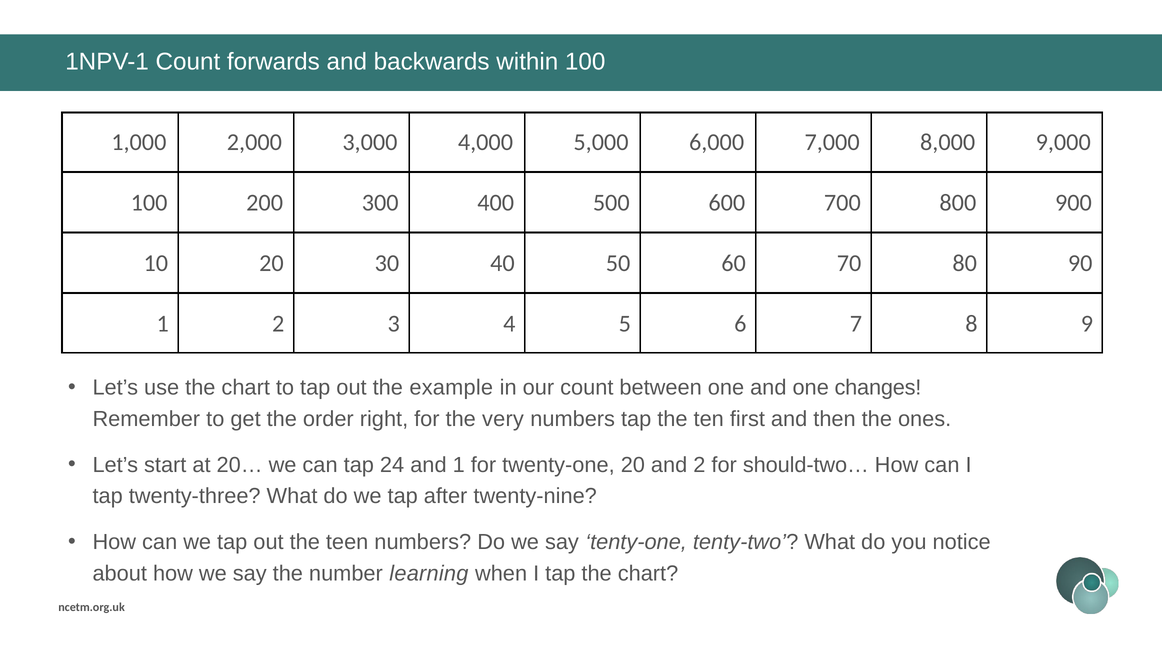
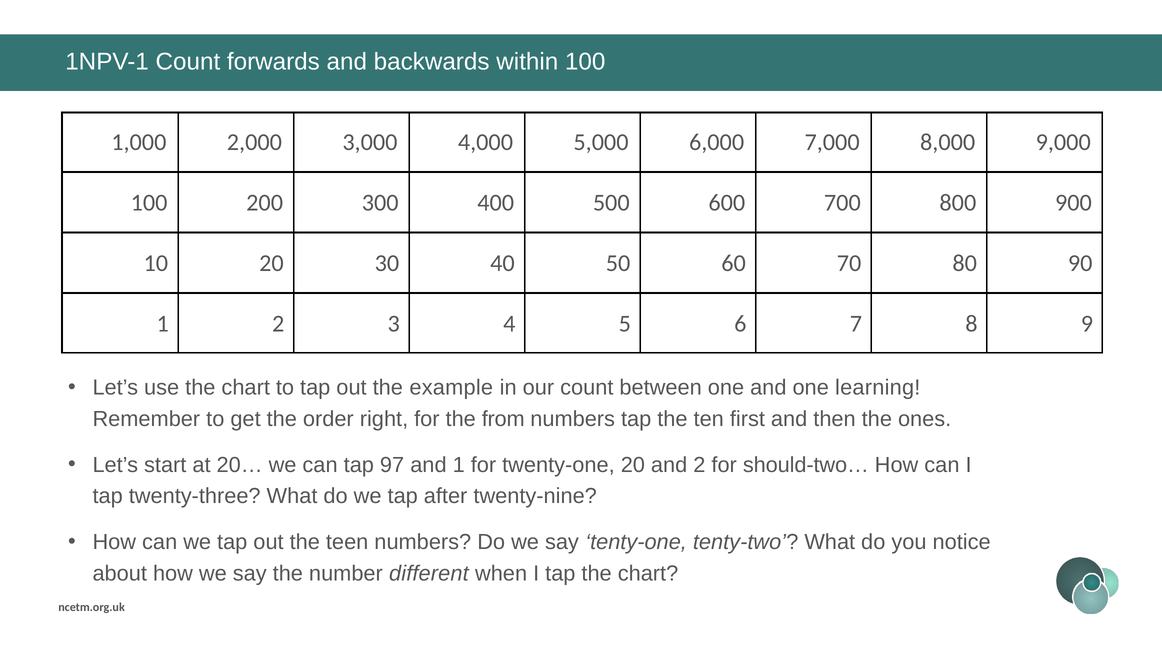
changes: changes -> learning (878, 387)
very: very -> from (503, 419)
24: 24 -> 97 (392, 465)
learning: learning -> different (429, 573)
